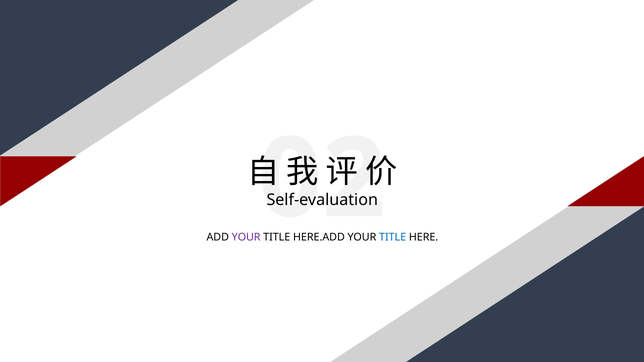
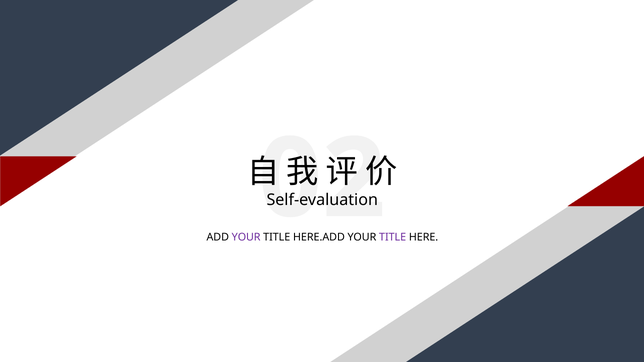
TITLE colour: blue -> purple (393, 237)
